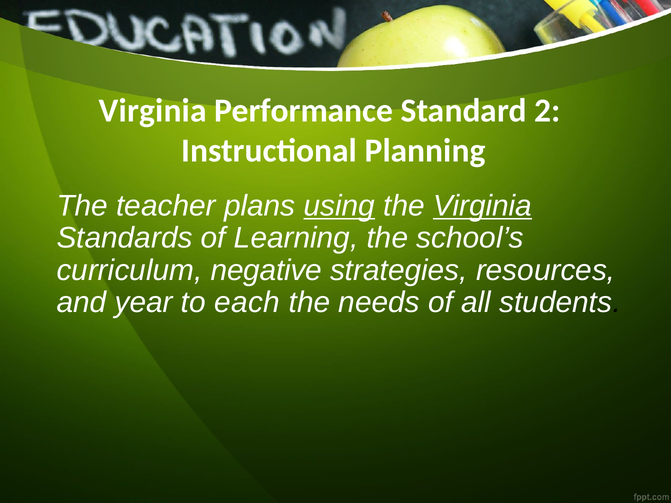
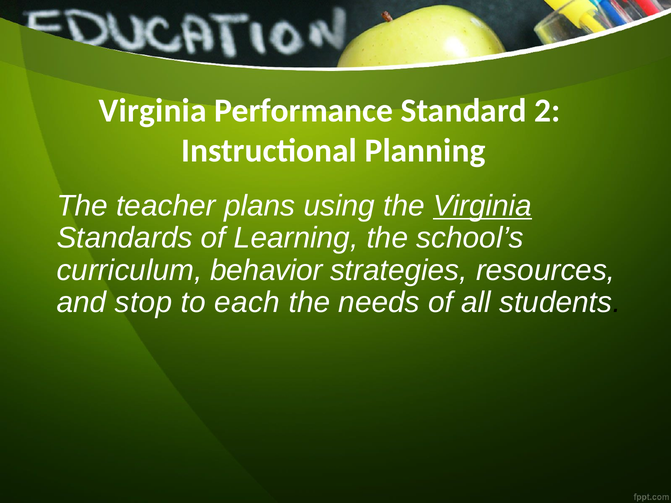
using underline: present -> none (339, 206)
negative: negative -> behavior (266, 270)
year: year -> stop (143, 303)
